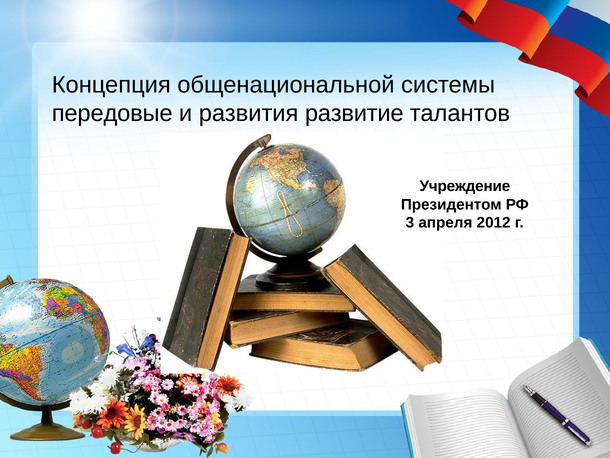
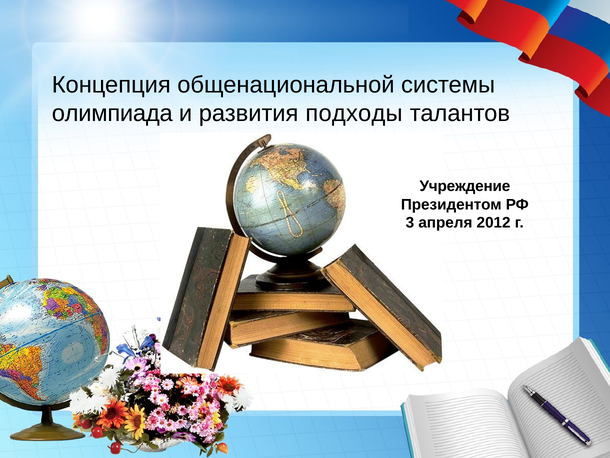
передовые: передовые -> олимпиада (112, 113)
развитие: развитие -> подходы (354, 113)
